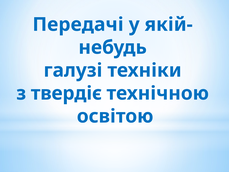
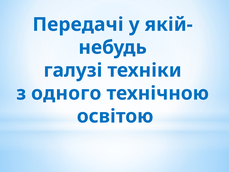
твердіє: твердіє -> одного (66, 93)
